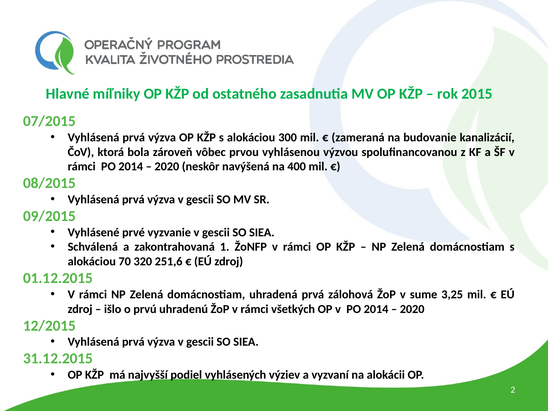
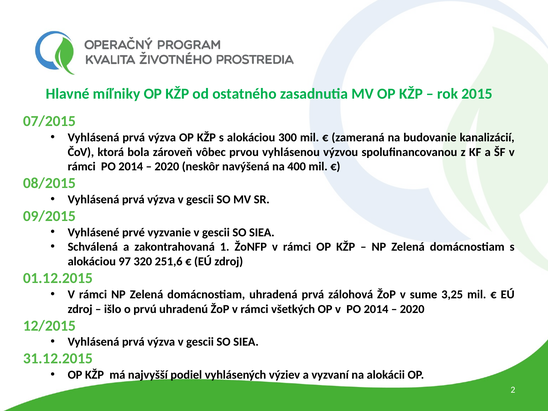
70: 70 -> 97 (125, 262)
